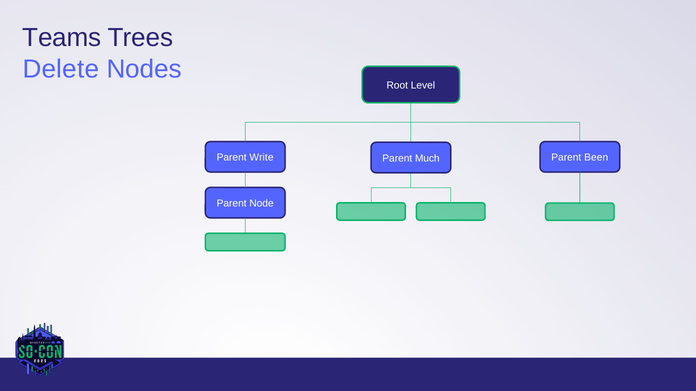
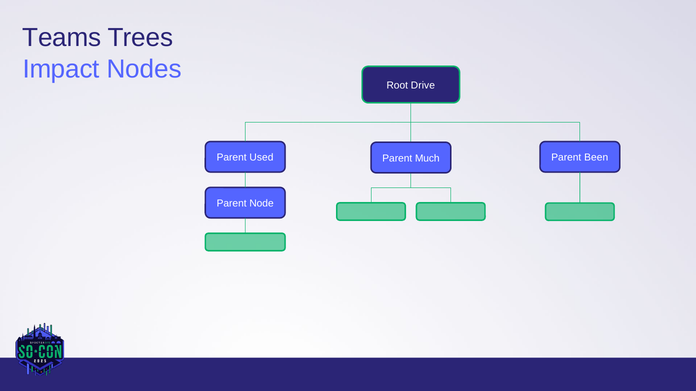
Delete: Delete -> Impact (61, 69)
Level: Level -> Drive (423, 85)
Write: Write -> Used (261, 158)
